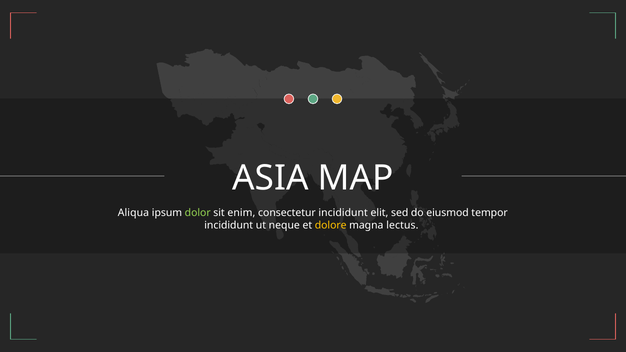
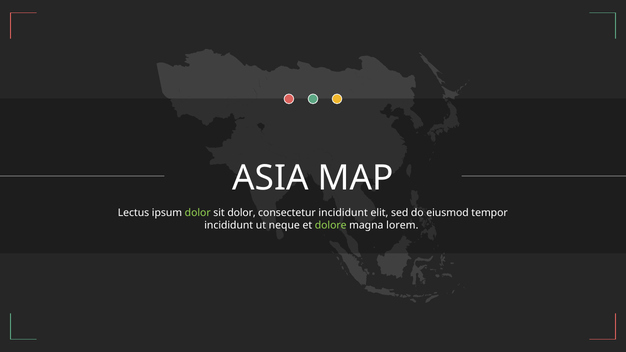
Aliqua: Aliqua -> Lectus (133, 213)
sit enim: enim -> dolor (242, 213)
dolore colour: yellow -> light green (331, 226)
lectus: lectus -> lorem (402, 226)
